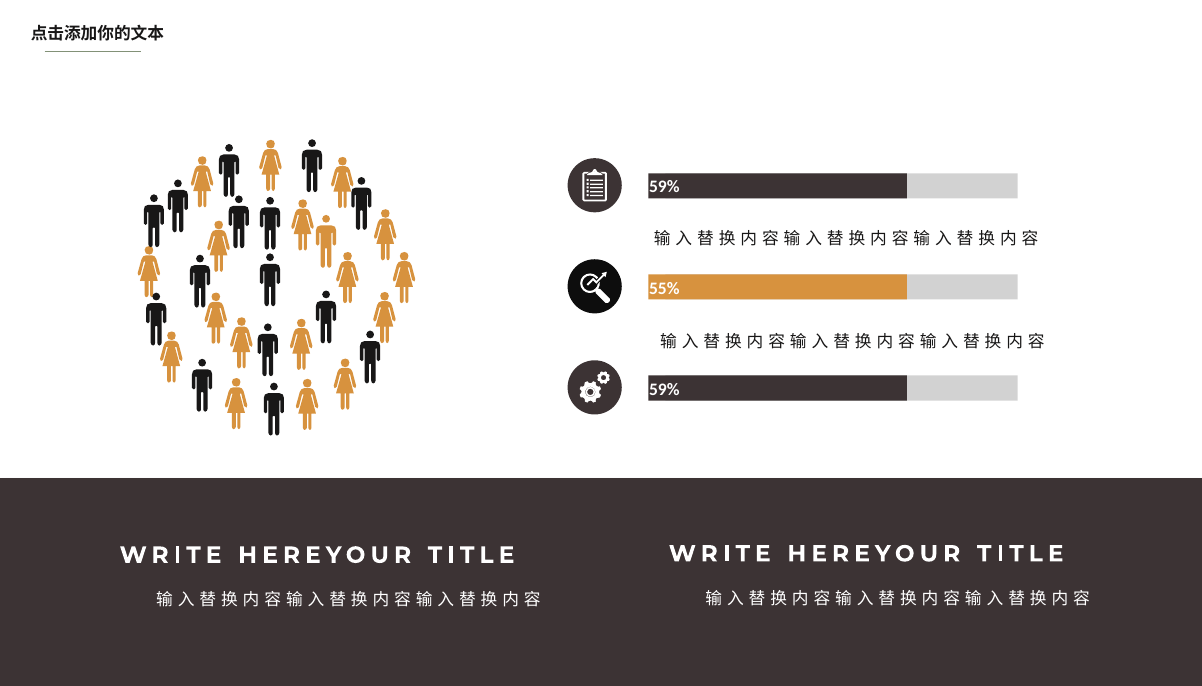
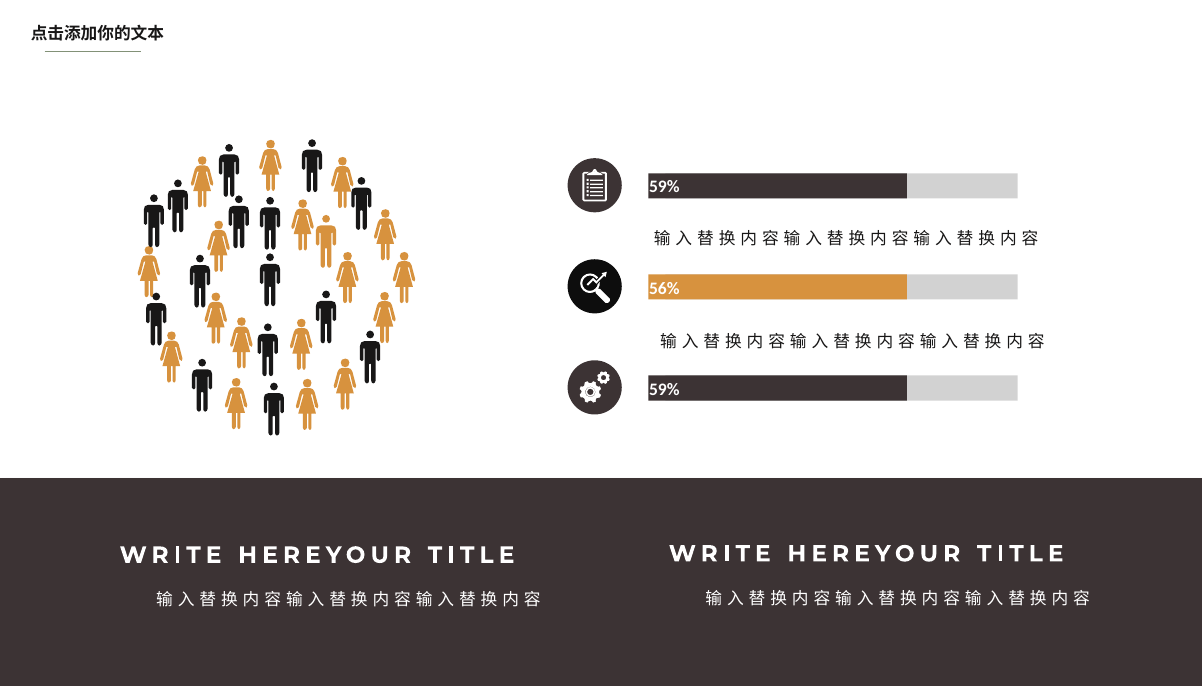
55%: 55% -> 56% (664, 288)
